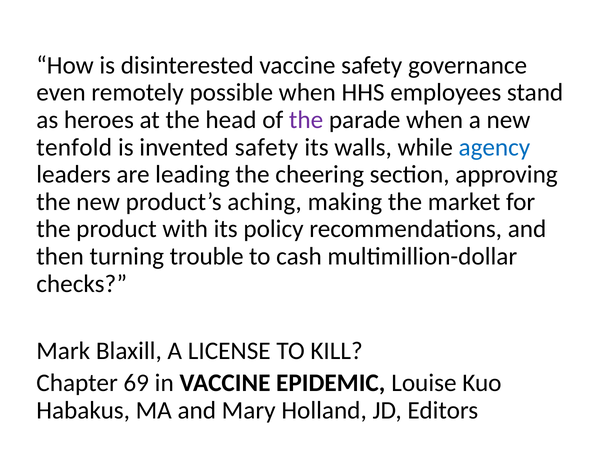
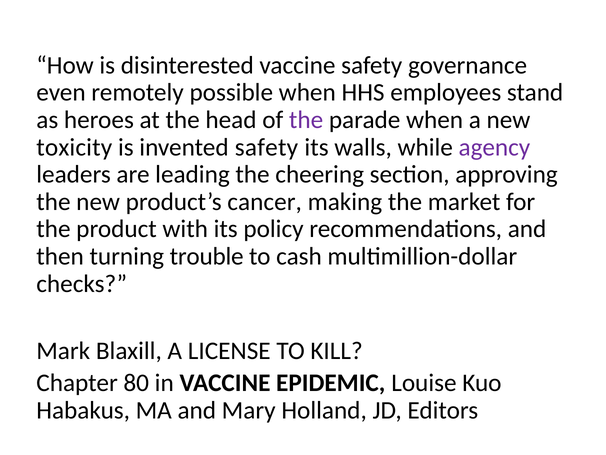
tenfold: tenfold -> toxicity (74, 147)
agency colour: blue -> purple (494, 147)
aching: aching -> cancer (265, 202)
69: 69 -> 80 (136, 383)
